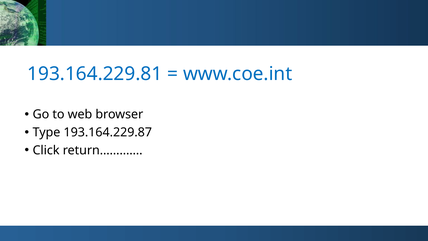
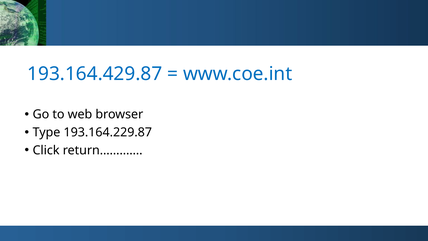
193.164.229.81: 193.164.229.81 -> 193.164.429.87 (95, 74)
